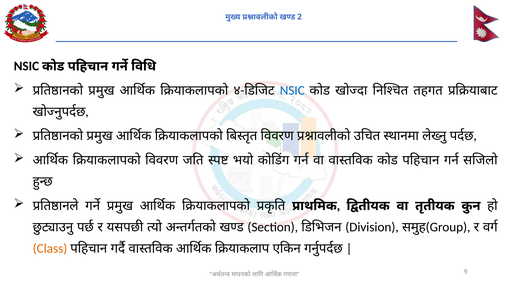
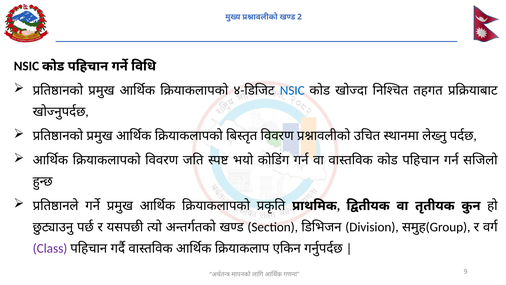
Class colour: orange -> purple (50, 248)
